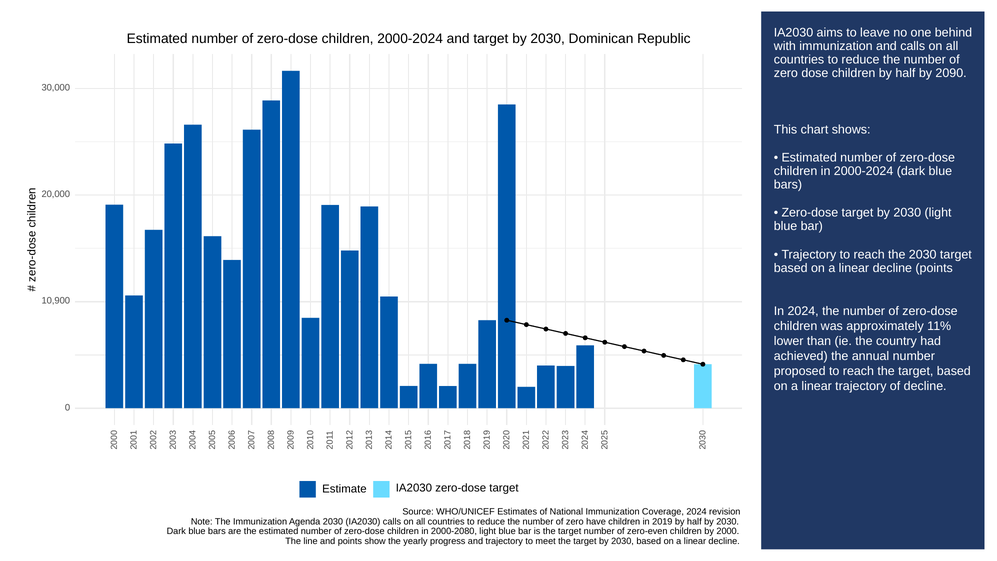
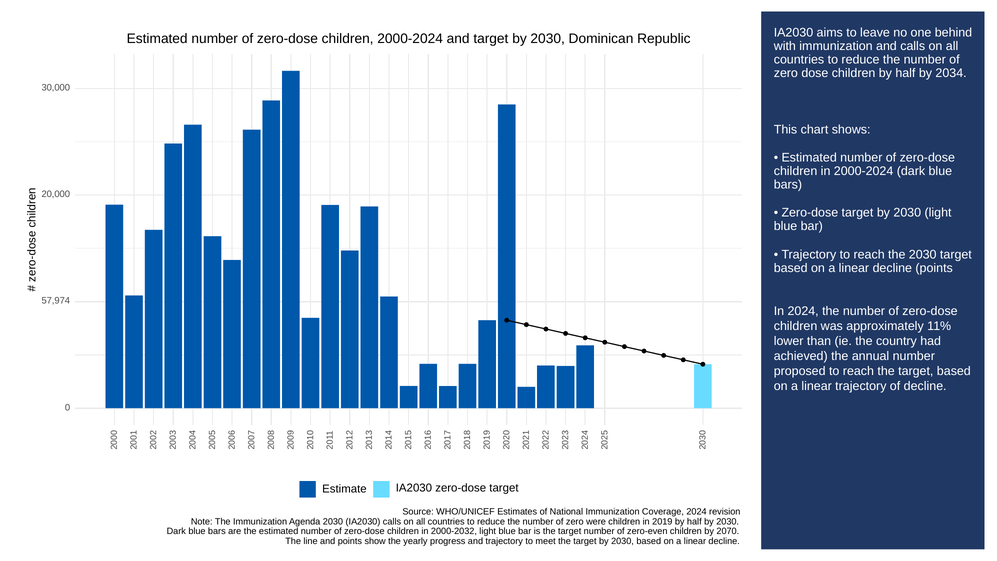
2090: 2090 -> 2034 (951, 73)
10,900: 10,900 -> 57,974 (56, 301)
have: have -> were (596, 521)
2000-2080: 2000-2080 -> 2000-2032 (454, 531)
2000: 2000 -> 2070 (728, 531)
